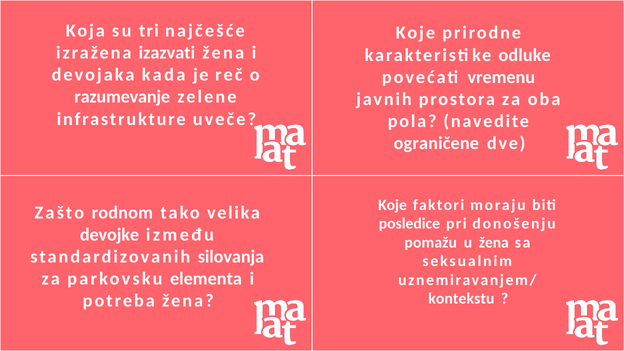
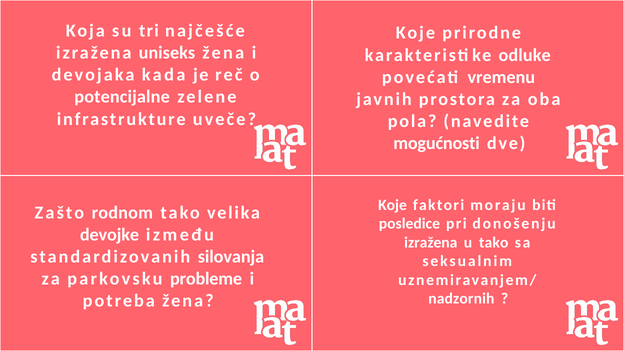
izazvati: izazvati -> uniseks (167, 53)
razumevanje: razumevanje -> potencijalne (122, 97)
ograničene: ograničene -> mogućnosti (437, 143)
pomažu: pomažu -> izražena (431, 242)
u žena: žena -> tako (494, 242)
elementa: elementa -> probleme (206, 279)
kontekstu: kontekstu -> nadzornih (461, 299)
